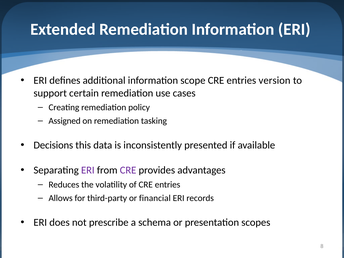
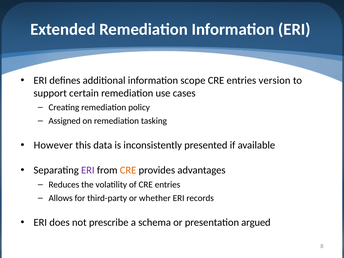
Decisions: Decisions -> However (53, 145)
CRE colour: purple -> orange (128, 170)
financial: financial -> whether (155, 198)
scopes: scopes -> argued (256, 222)
